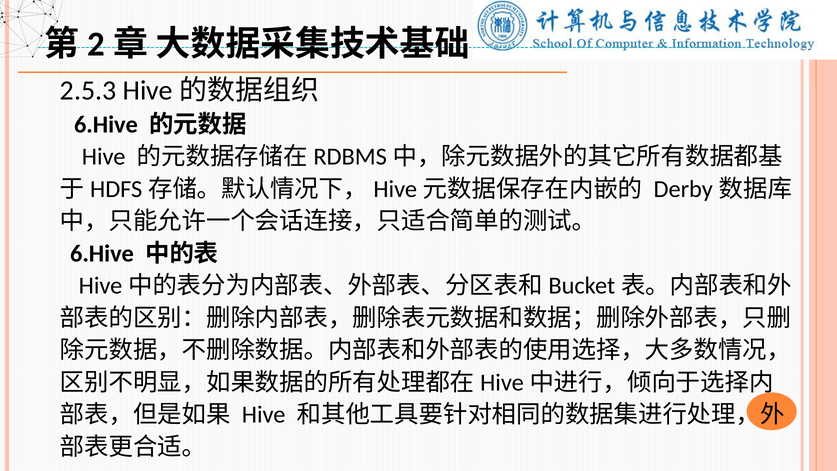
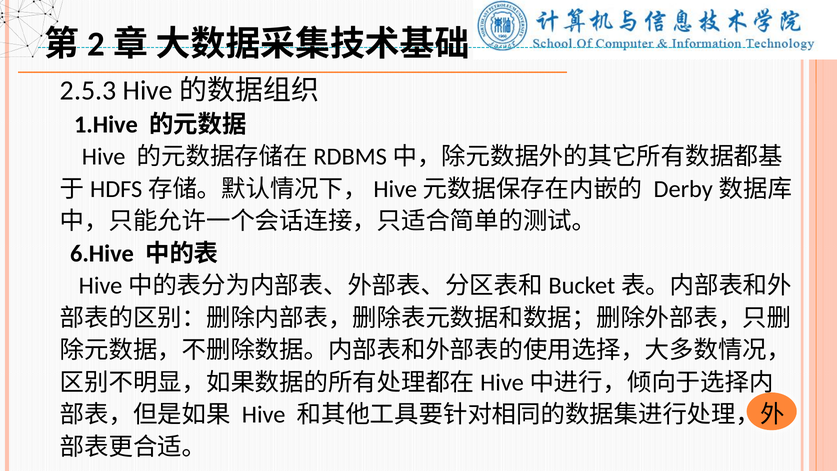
6.Hive: 6.Hive -> 1.Hive (106, 125)
